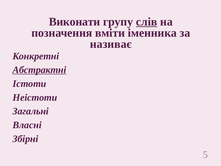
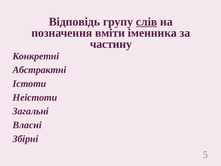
Виконати: Виконати -> Відповідь (74, 22)
називає: називає -> частину (111, 44)
Абстрактні underline: present -> none (39, 70)
